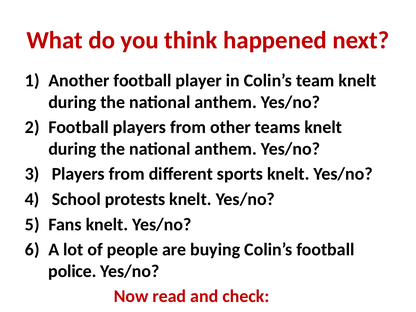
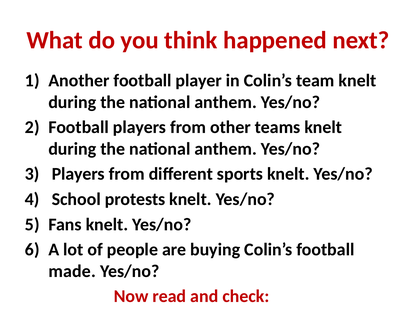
police: police -> made (72, 271)
